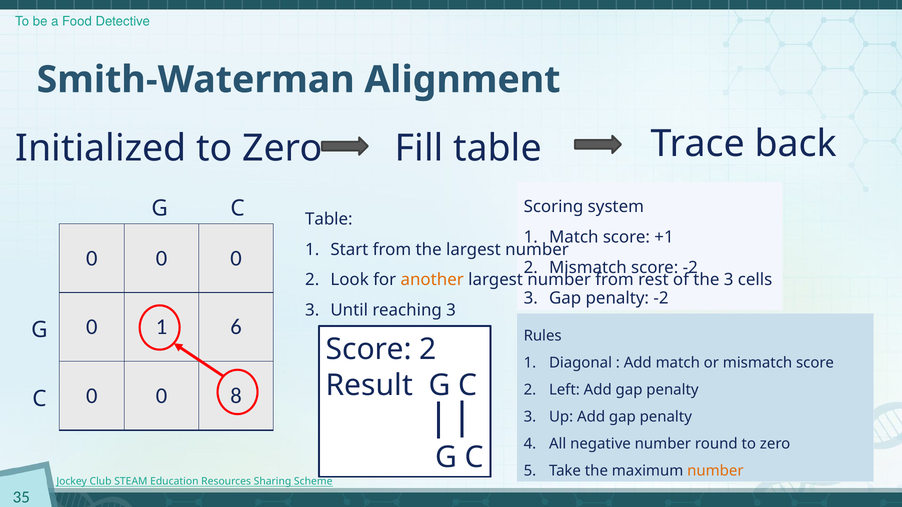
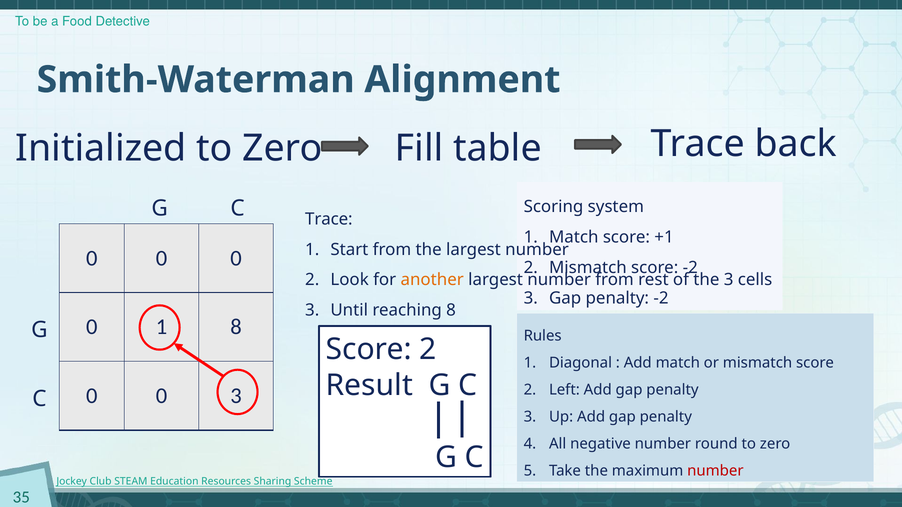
Table: Table -> Trace (329, 219)
reaching 3: 3 -> 8 (451, 311)
1 6: 6 -> 8 (236, 327)
0 8: 8 -> 3 (236, 396)
number colour: orange -> red (715, 471)
